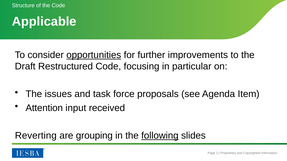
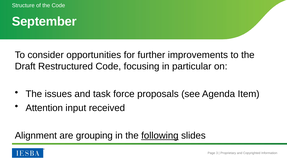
Applicable: Applicable -> September (44, 22)
opportunities underline: present -> none (94, 55)
Reverting: Reverting -> Alignment (36, 136)
